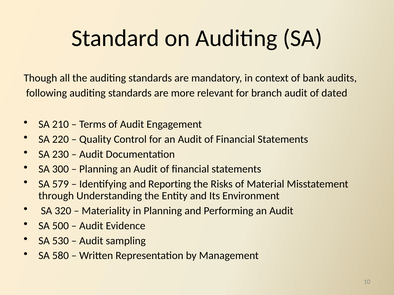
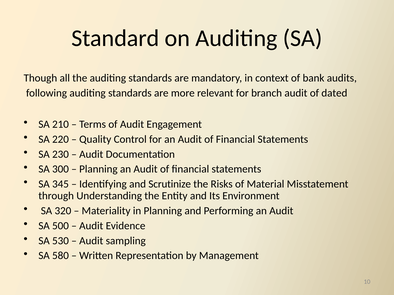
579: 579 -> 345 (60, 184)
Reporting: Reporting -> Scrutinize (170, 184)
